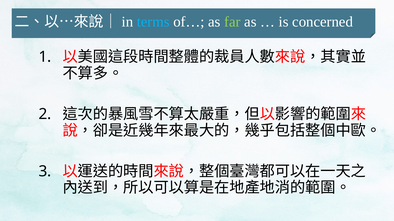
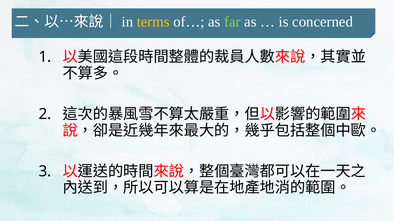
terms colour: light blue -> yellow (153, 22)
